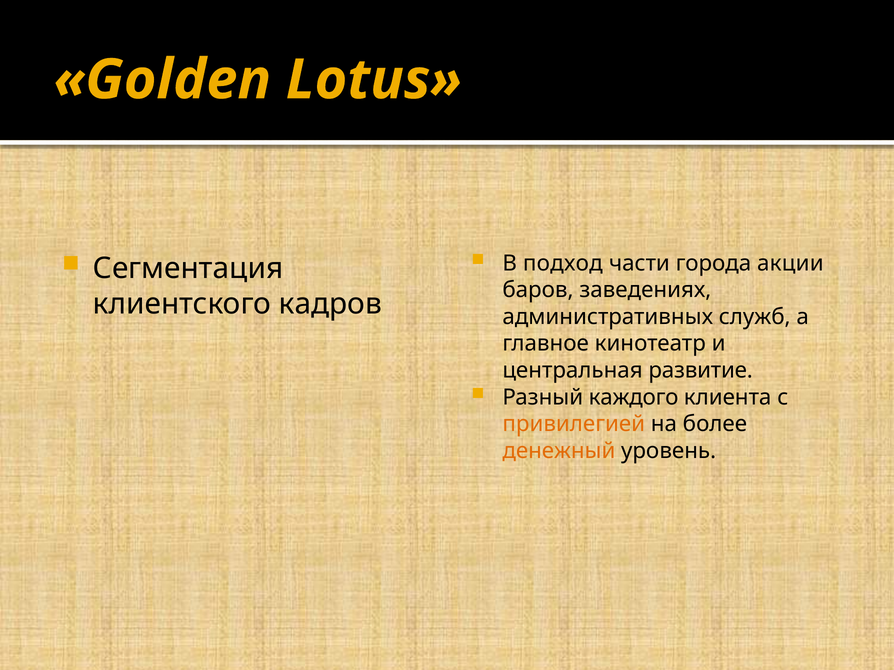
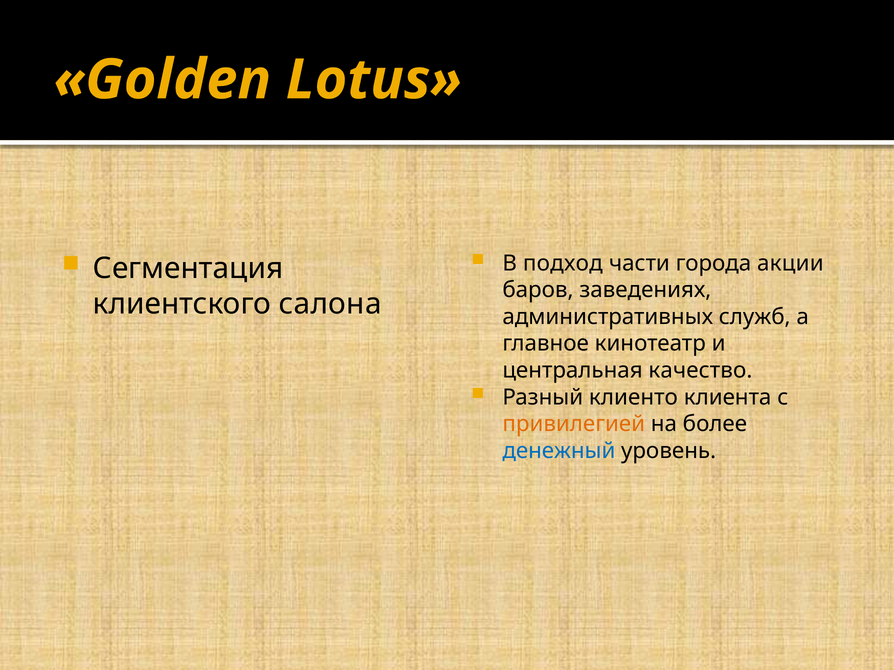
кадров: кадров -> салона (330, 304)
развитие: развитие -> качество (700, 371)
каждого: каждого -> клиенто (633, 397)
денежный colour: orange -> blue (559, 451)
